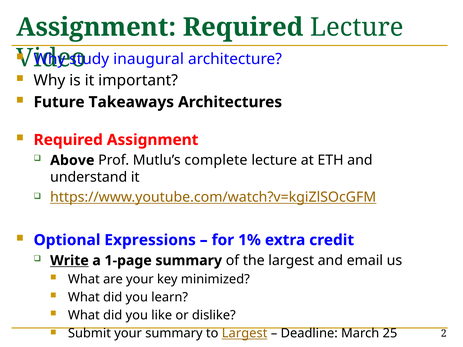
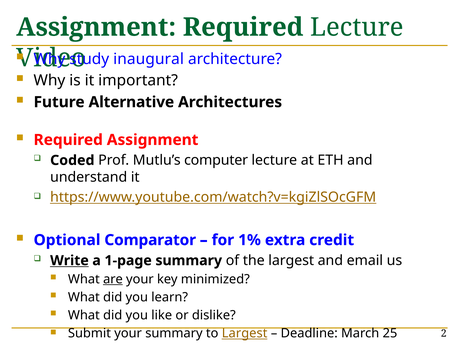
Takeaways: Takeaways -> Alternative (131, 102)
Above: Above -> Coded (72, 160)
complete: complete -> computer (216, 160)
Expressions: Expressions -> Comparator (150, 240)
are underline: none -> present (113, 279)
